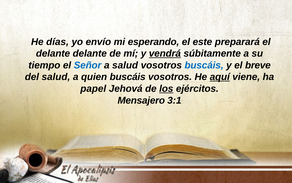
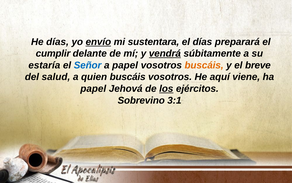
envío underline: none -> present (98, 42)
esperando: esperando -> sustentara (154, 42)
el este: este -> días (202, 42)
delante: delante -> cumplir (53, 53)
tiempo: tiempo -> estaría (44, 65)
a salud: salud -> papel (125, 65)
buscáis colour: blue -> orange (204, 65)
aquí underline: present -> none (220, 77)
Mensajero: Mensajero -> Sobrevino (141, 100)
